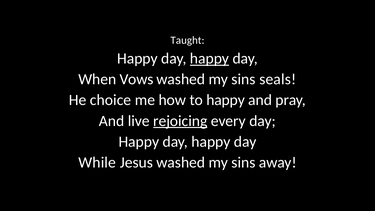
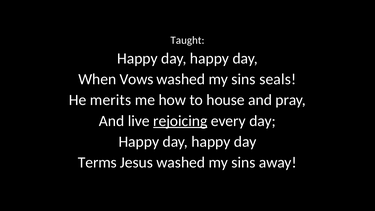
happy underline: present -> none (209, 58)
choice: choice -> merits (111, 100)
to happy: happy -> house (226, 100)
While: While -> Terms (97, 162)
